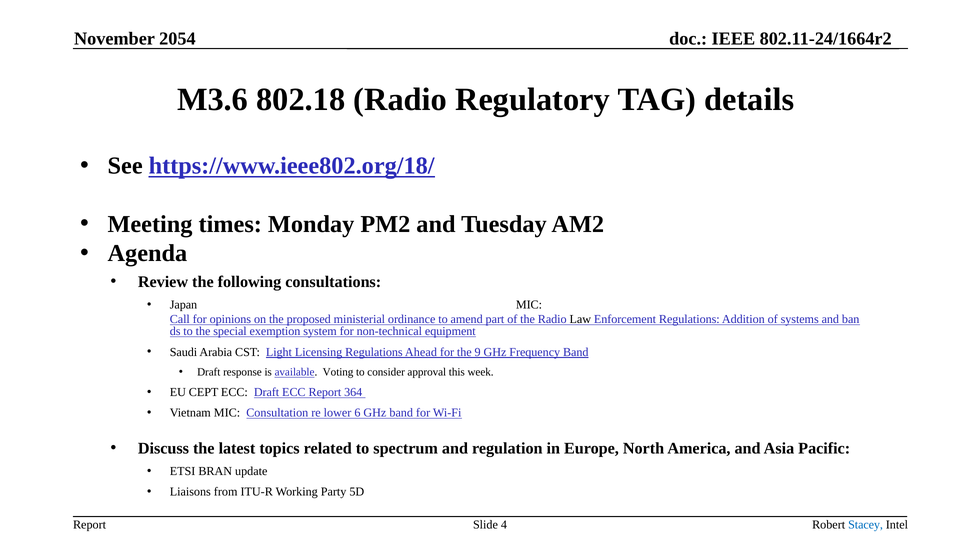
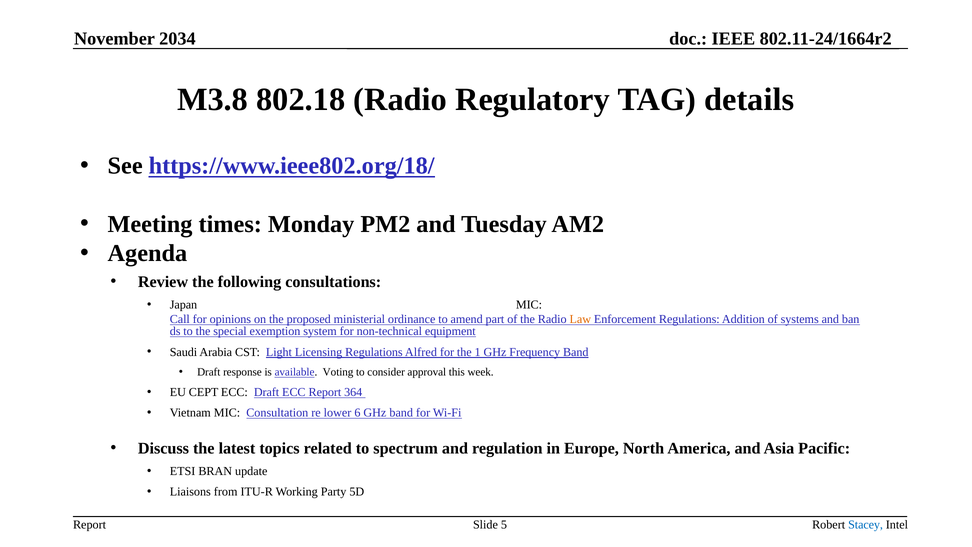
2054: 2054 -> 2034 (177, 39)
M3.6: M3.6 -> M3.8 (213, 99)
Law colour: black -> orange (580, 319)
Ahead: Ahead -> Alfred (421, 352)
9: 9 -> 1 (478, 352)
4: 4 -> 5 (504, 524)
